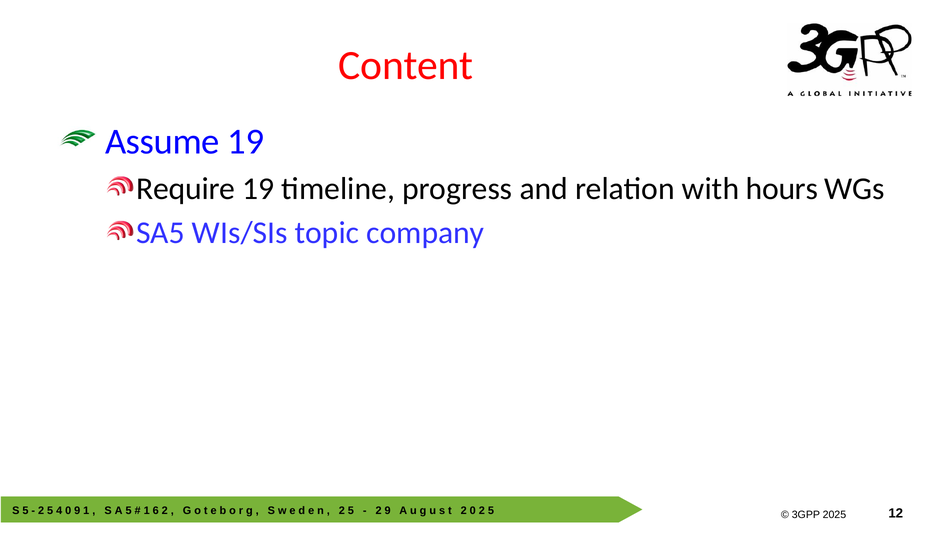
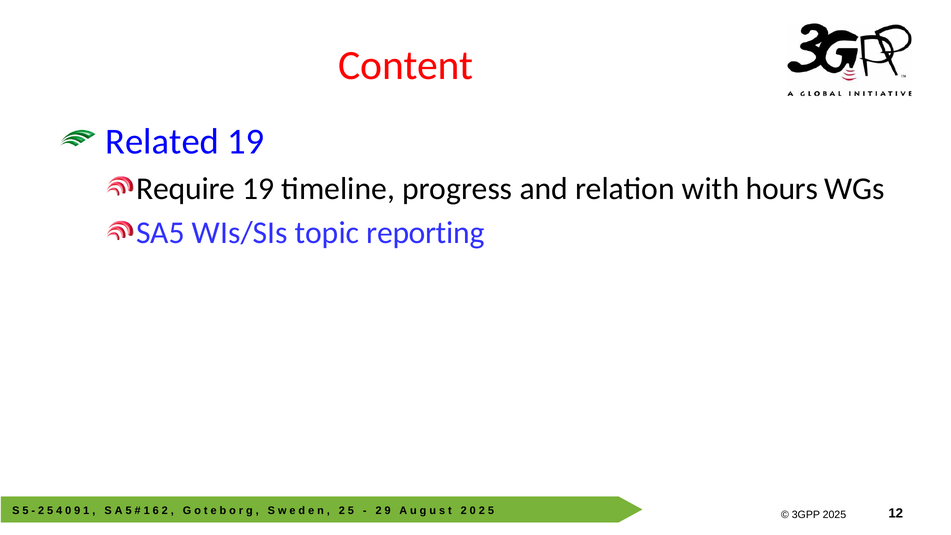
Assume: Assume -> Related (162, 142)
company: company -> reporting (425, 233)
